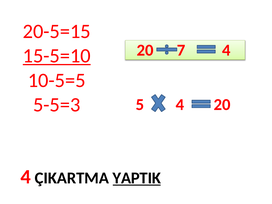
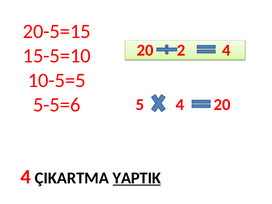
7: 7 -> 2 (181, 50)
15-5=10 underline: present -> none (57, 56)
5-5=3: 5-5=3 -> 5-5=6 (57, 105)
